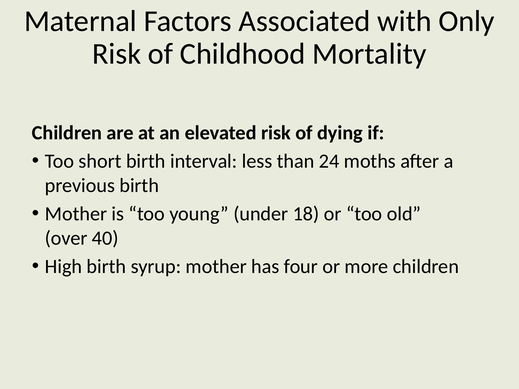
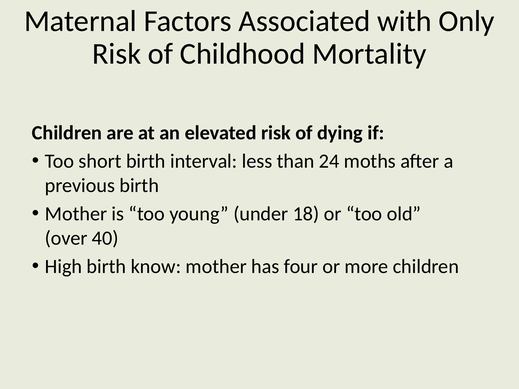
syrup: syrup -> know (156, 267)
